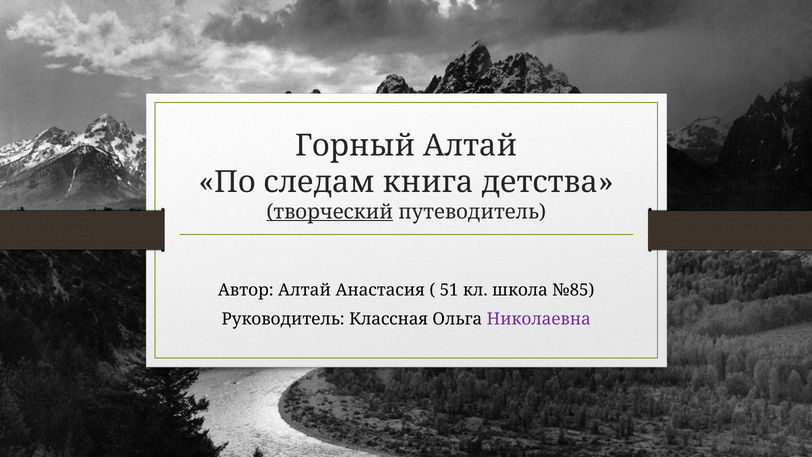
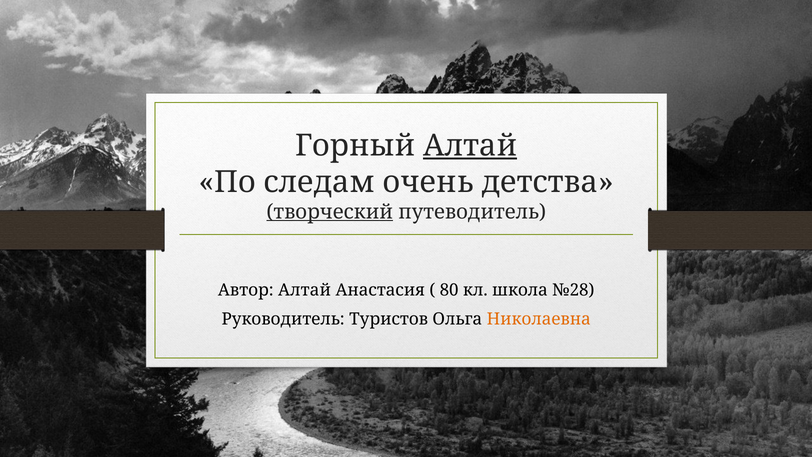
Алтай underline: none -> present (470, 145)
книга: книга -> очень (428, 182)
51: 51 -> 80 (449, 290)
№85: №85 -> №28 (573, 290)
Классная: Классная -> Туристов (389, 319)
Николаевна colour: purple -> orange (539, 319)
